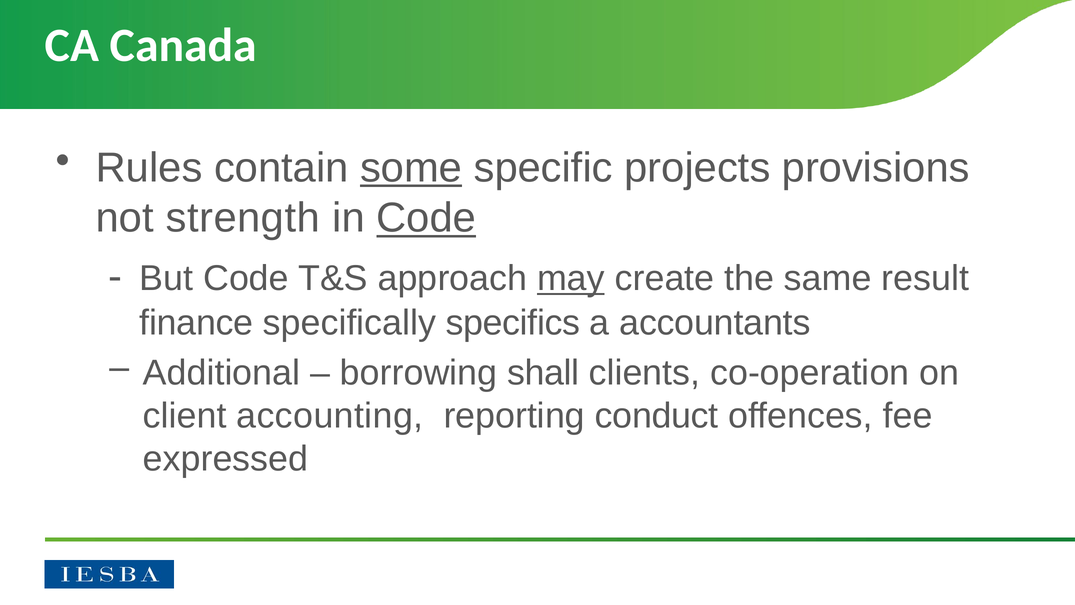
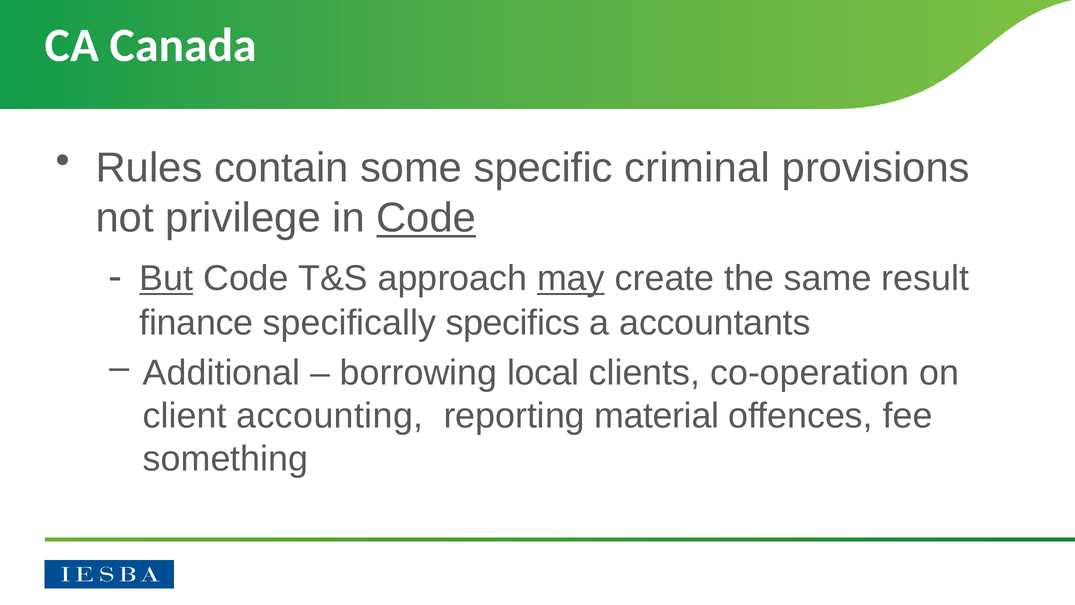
some underline: present -> none (411, 168)
projects: projects -> criminal (697, 168)
strength: strength -> privilege (243, 218)
But underline: none -> present (166, 279)
shall: shall -> local (543, 373)
conduct: conduct -> material (657, 416)
expressed: expressed -> something (225, 459)
